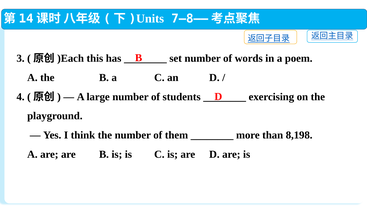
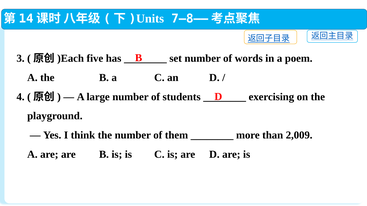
this: this -> five (95, 58)
8,198: 8,198 -> 2,009 (299, 135)
